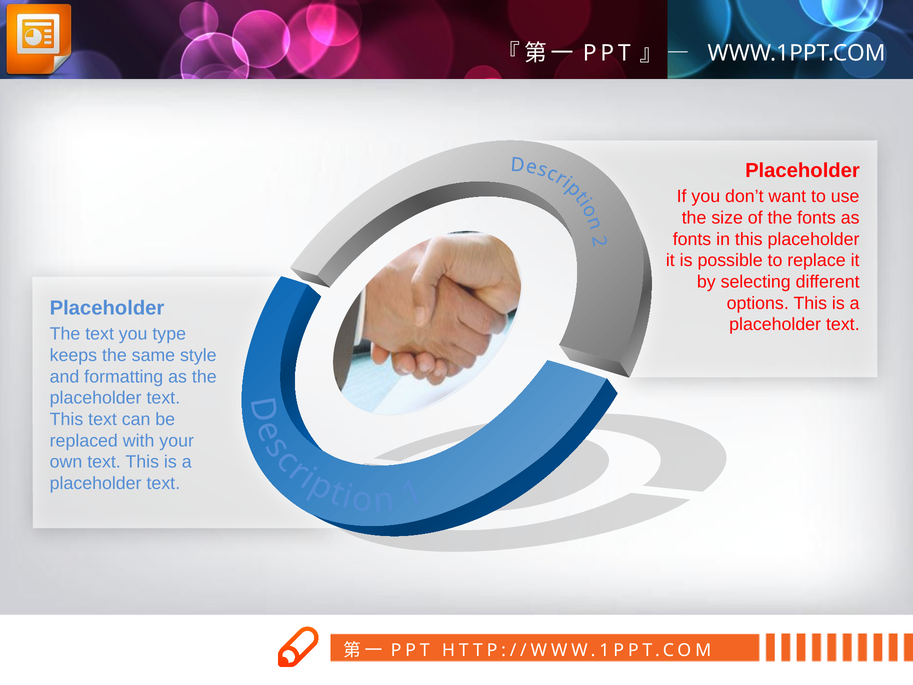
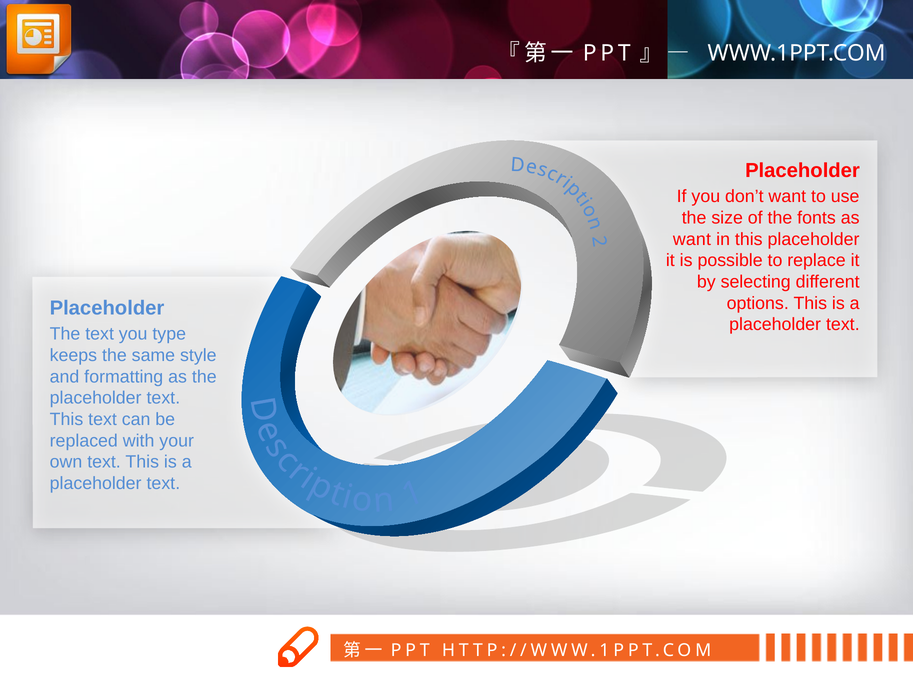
fonts: fonts -> want (692, 239)
